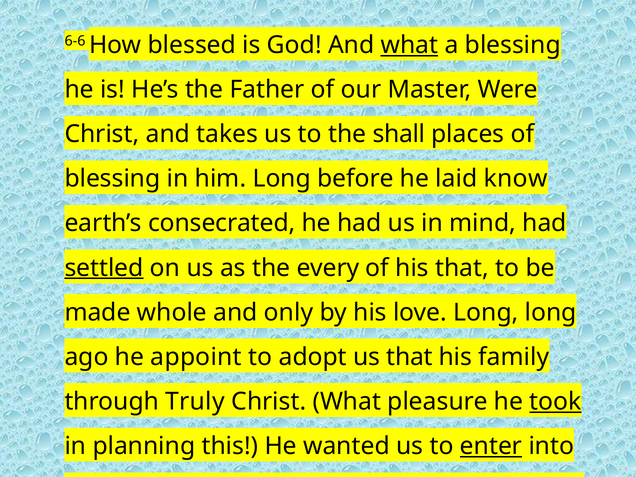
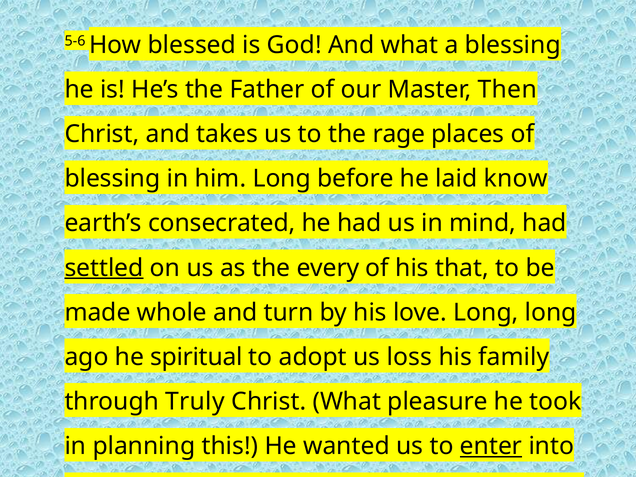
6-6: 6-6 -> 5-6 (75, 41)
what underline: present -> none (409, 45)
Were: Were -> Then (507, 90)
shall: shall -> rage (399, 134)
only: only -> turn (289, 312)
appoint: appoint -> spiritual (196, 357)
us that: that -> loss (409, 357)
took underline: present -> none (555, 401)
